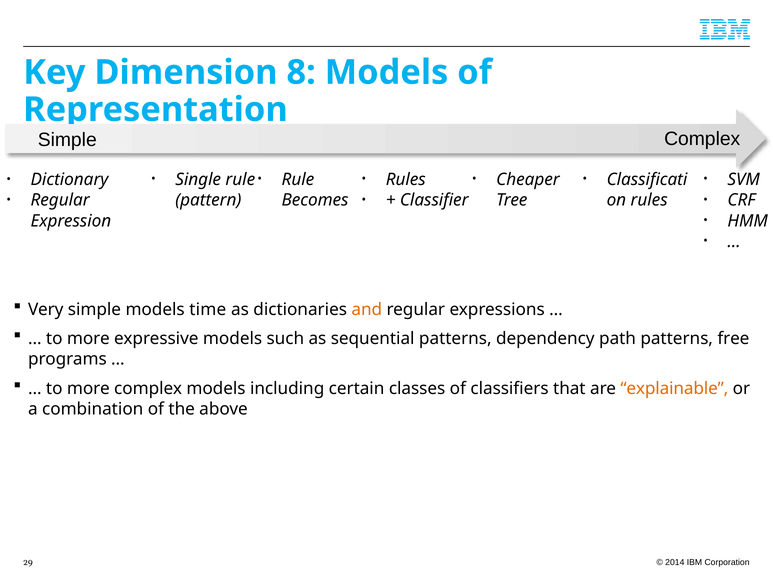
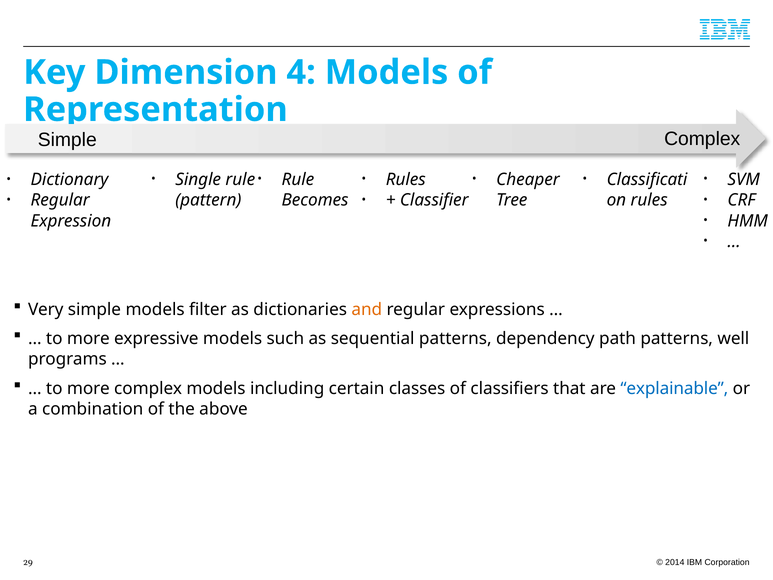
8: 8 -> 4 (301, 72)
time: time -> filter (208, 309)
free: free -> well (733, 338)
explainable colour: orange -> blue (674, 388)
